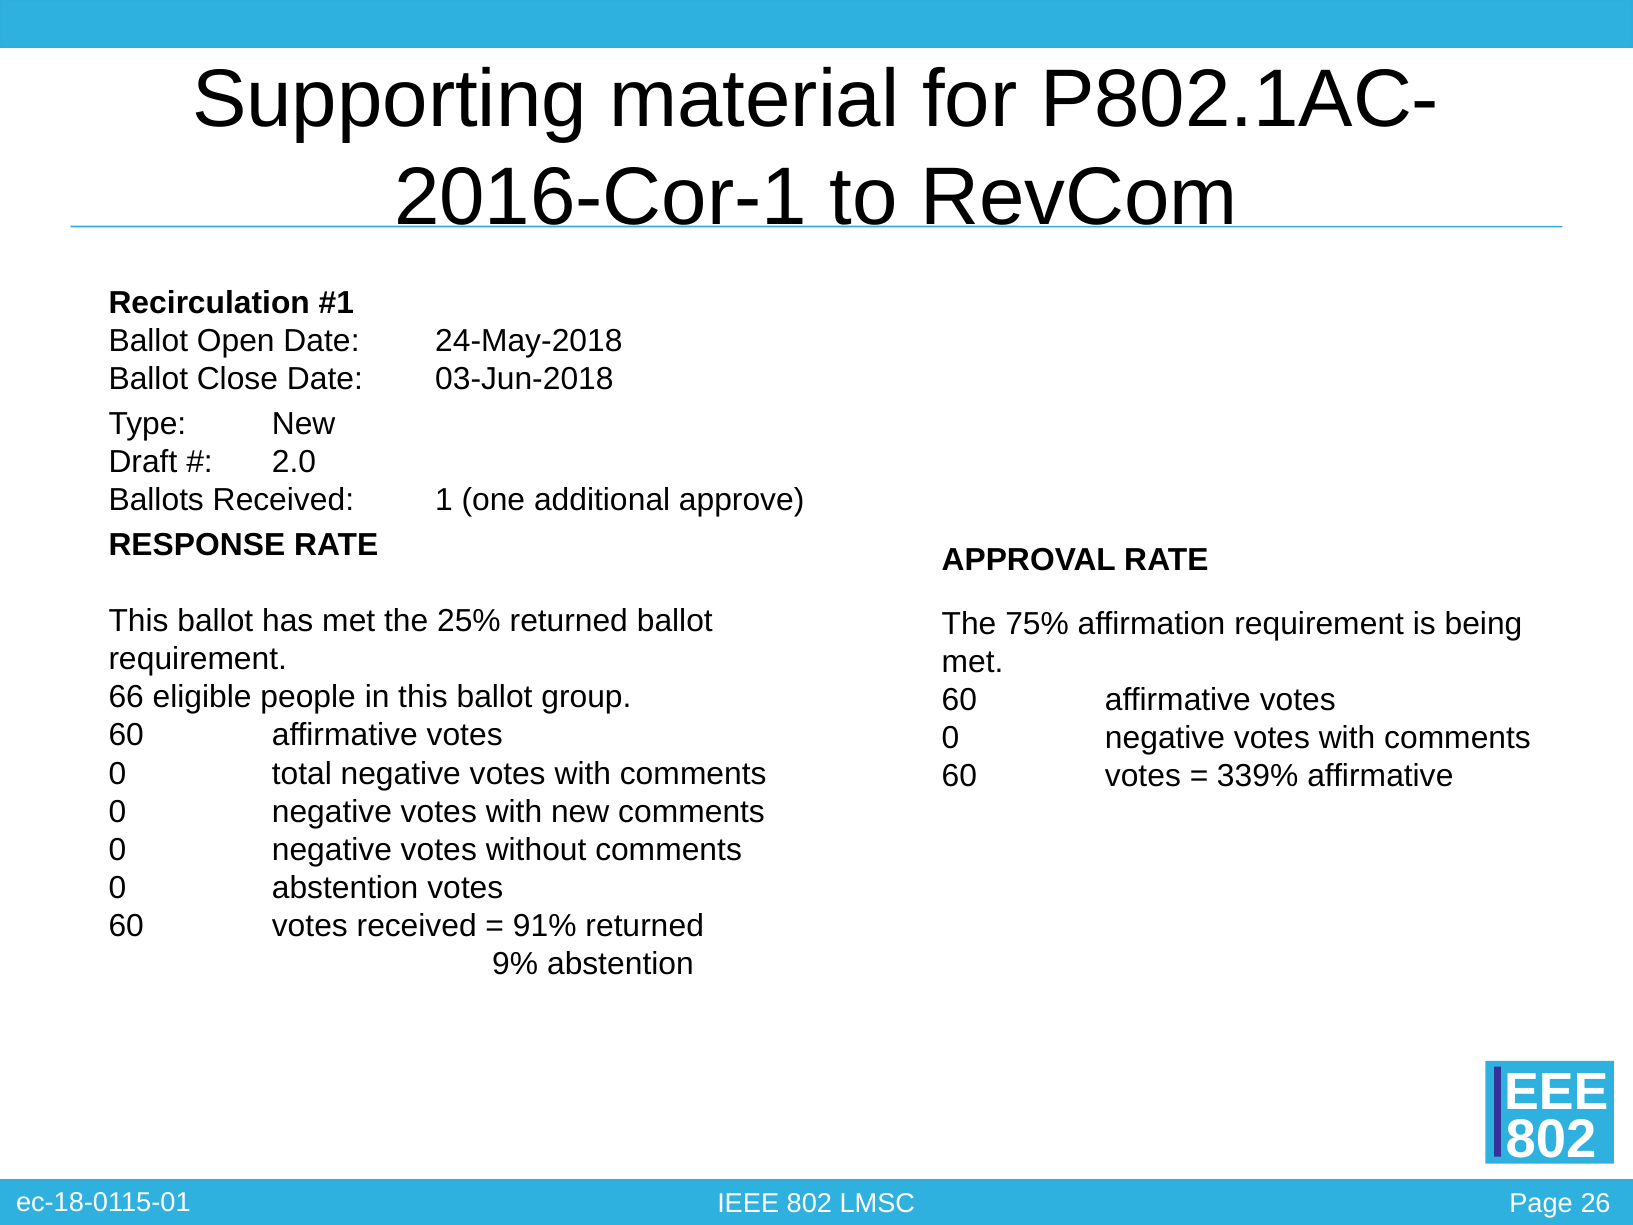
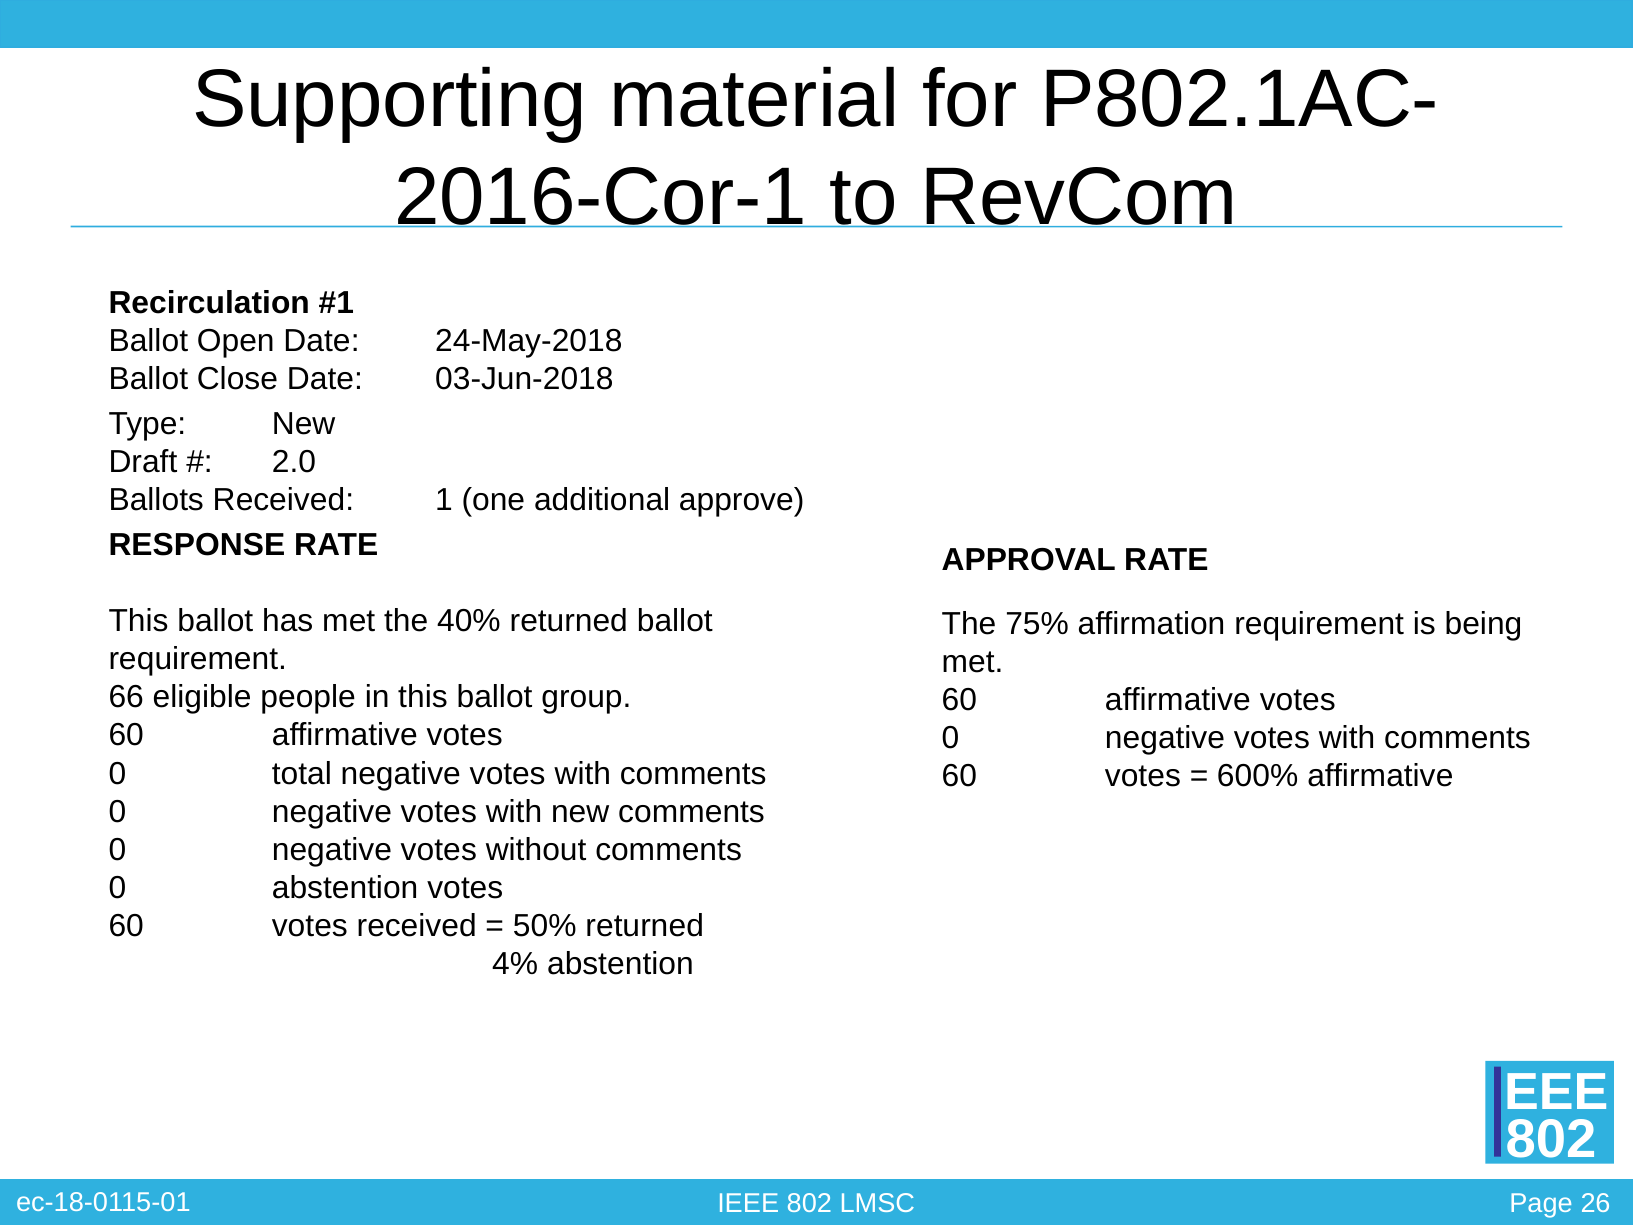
25%: 25% -> 40% (469, 621)
339%: 339% -> 600% (1258, 776)
91%: 91% -> 50% (545, 926)
9%: 9% -> 4% (515, 964)
